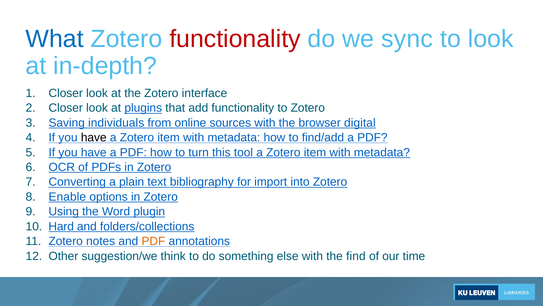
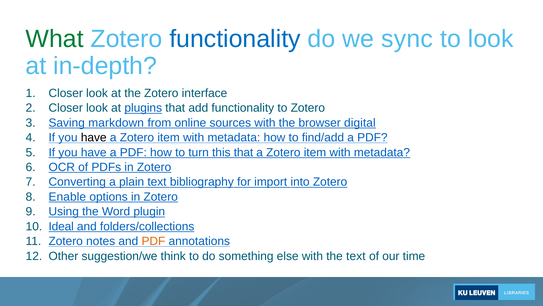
What colour: blue -> green (55, 39)
functionality colour: red -> blue (235, 39)
individuals: individuals -> markdown (116, 123)
this tool: tool -> that (244, 152)
Hard: Hard -> Ideal (61, 226)
the find: find -> text (356, 256)
